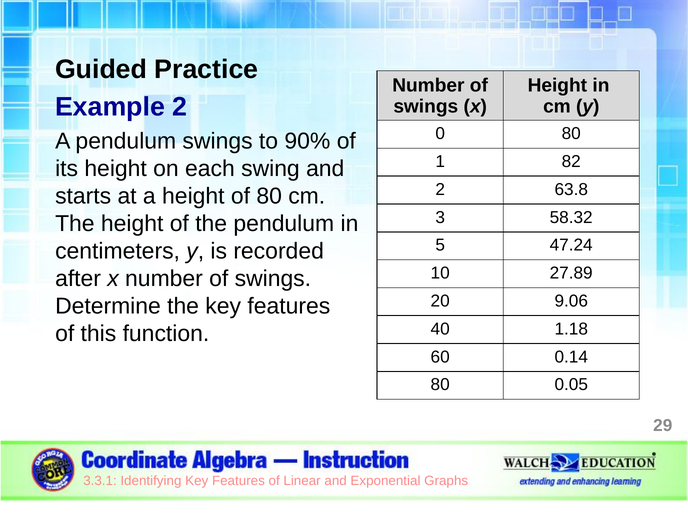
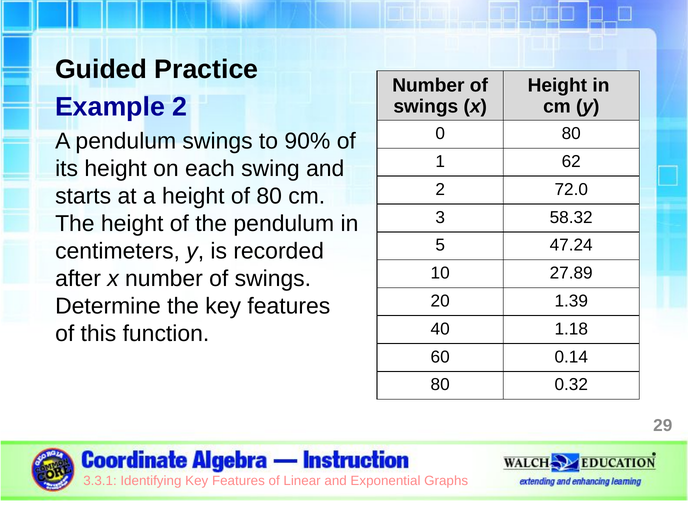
82: 82 -> 62 (571, 162)
63.8: 63.8 -> 72.0 (571, 189)
9.06: 9.06 -> 1.39 (571, 301)
0.05: 0.05 -> 0.32 (571, 385)
